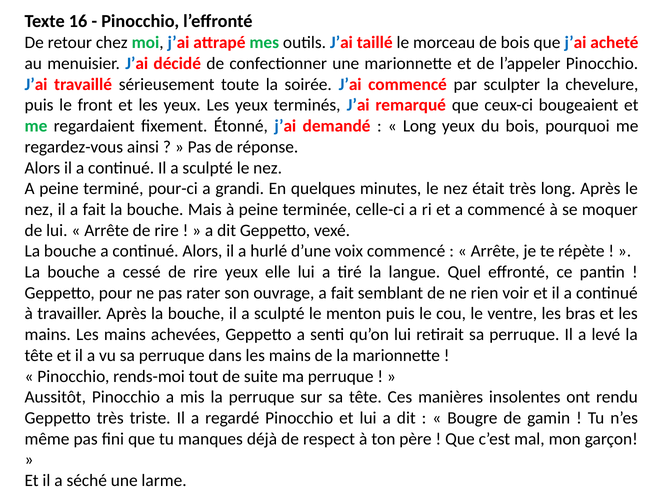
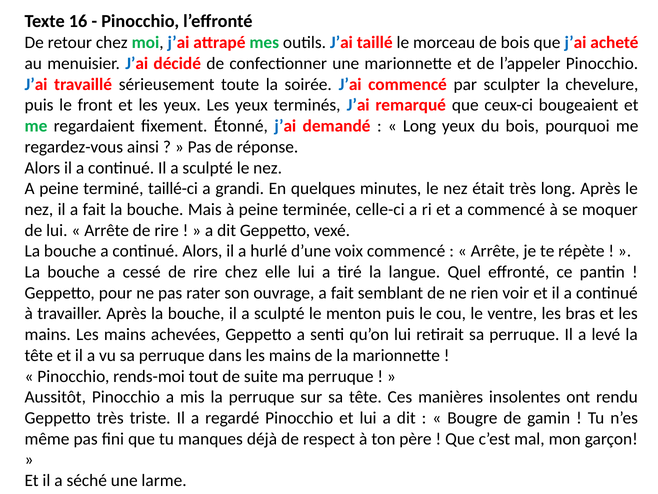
pour-ci: pour-ci -> taillé-ci (173, 188)
rire yeux: yeux -> chez (241, 272)
